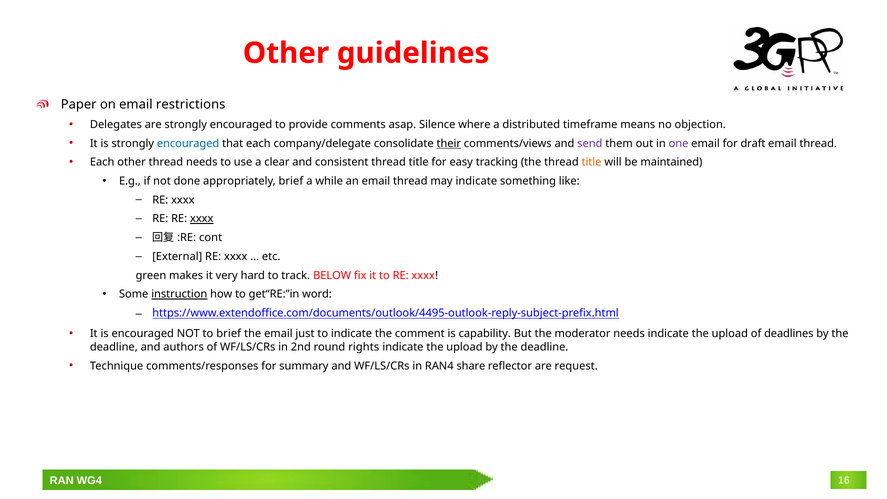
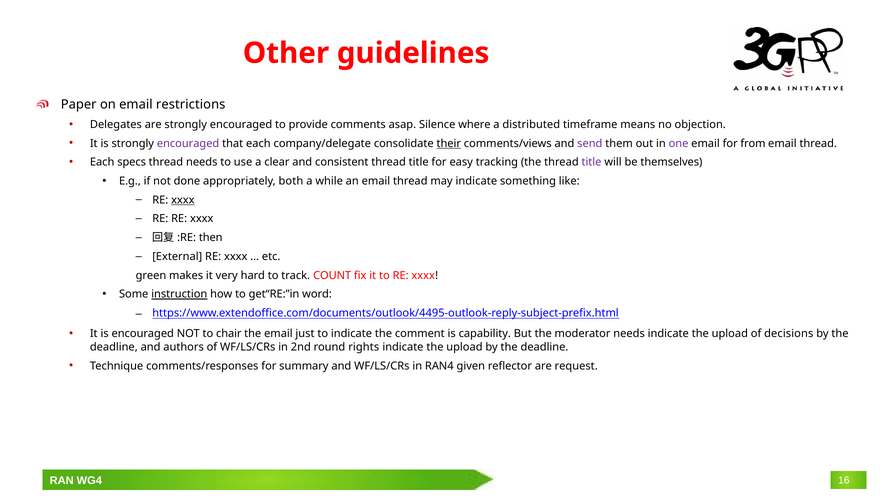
encouraged colour: blue -> purple (188, 143)
draft: draft -> from (753, 143)
Each other: other -> specs (132, 162)
title colour: orange -> purple (591, 162)
maintained: maintained -> themselves (671, 162)
appropriately brief: brief -> both (291, 181)
xxxx underline: none -> present (183, 200)
xxxx underline: present -> none (202, 219)
cont: cont -> then (211, 238)
BELOW: BELOW -> COUNT (332, 275)
to brief: brief -> chair (229, 334)
deadlines: deadlines -> decisions (789, 334)
share: share -> given (471, 366)
